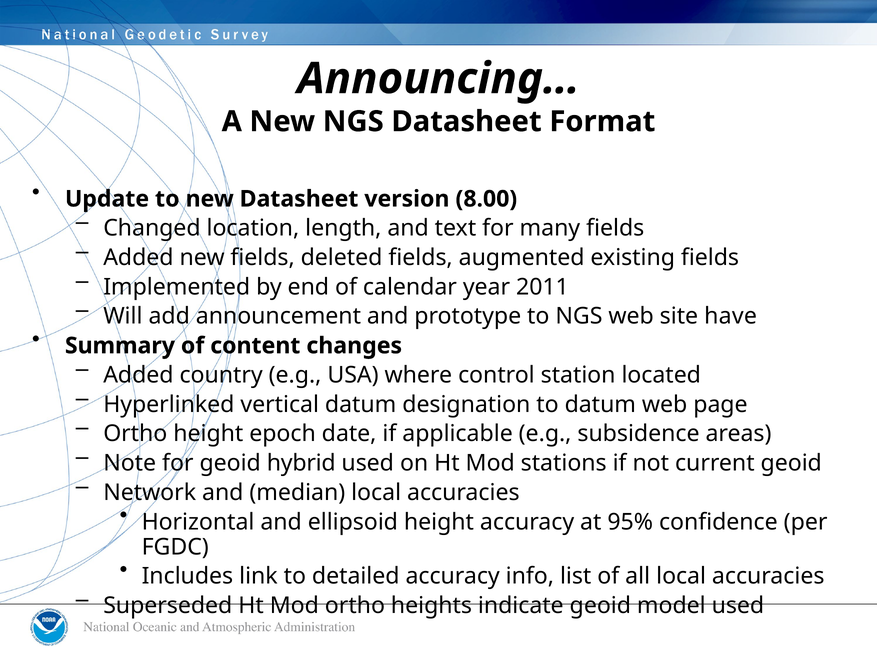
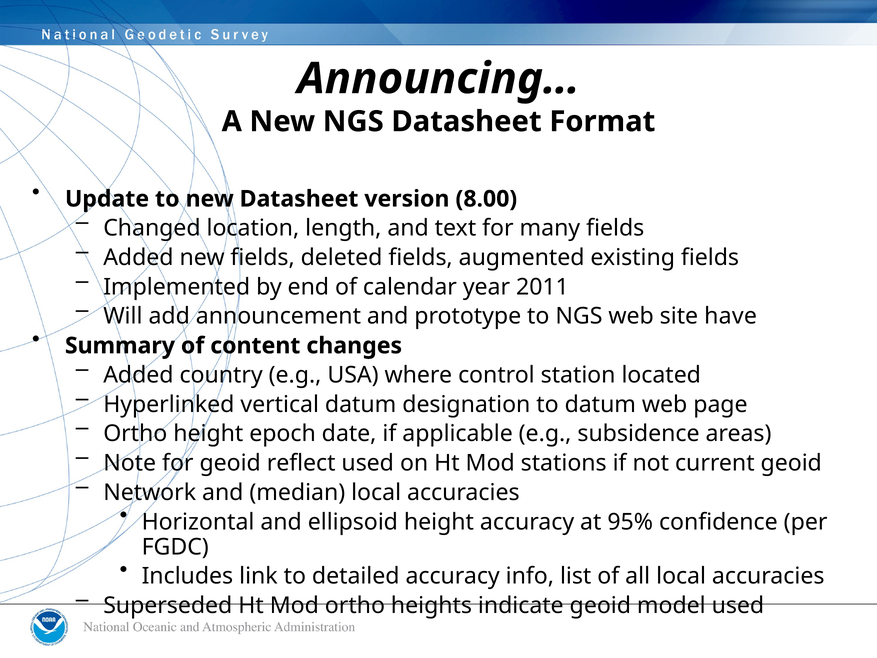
hybrid: hybrid -> reflect (301, 463)
